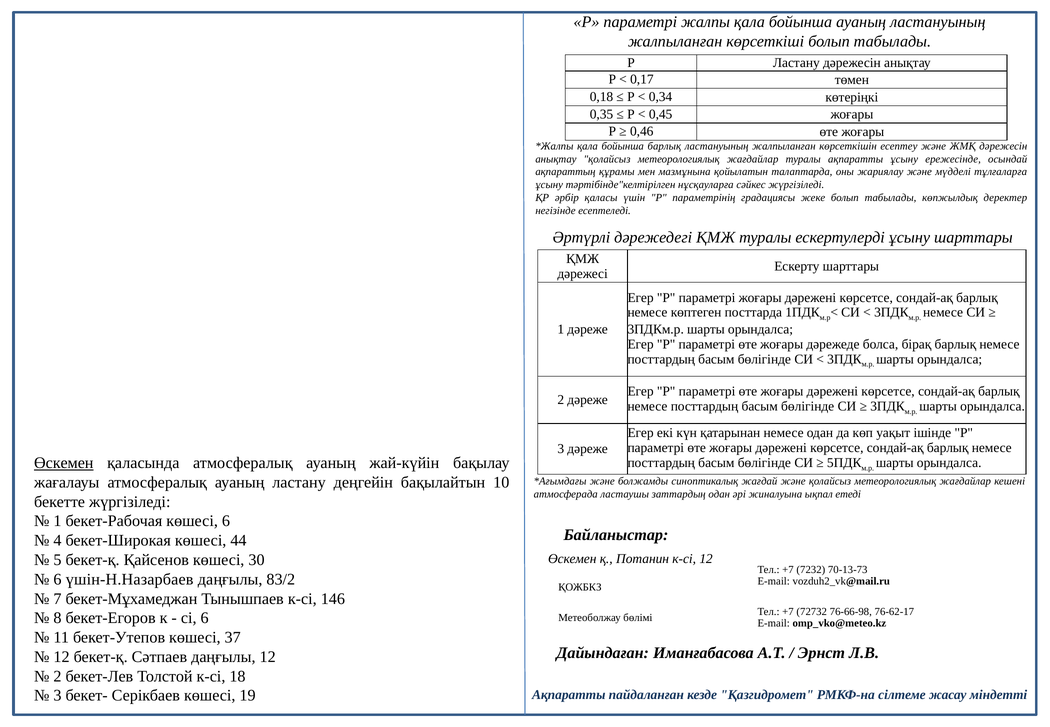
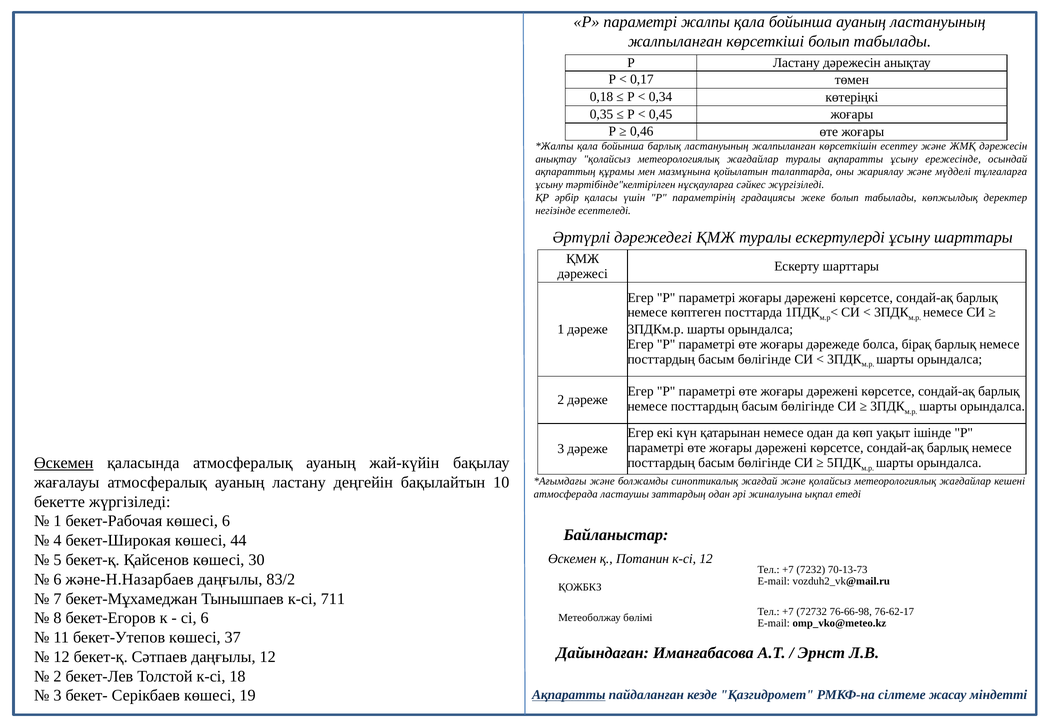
үшін-Н.Назарбаев: үшін-Н.Назарбаев -> және-Н.Назарбаев (130, 579)
146: 146 -> 711 (333, 599)
Ақпаратты underline: none -> present (569, 695)
